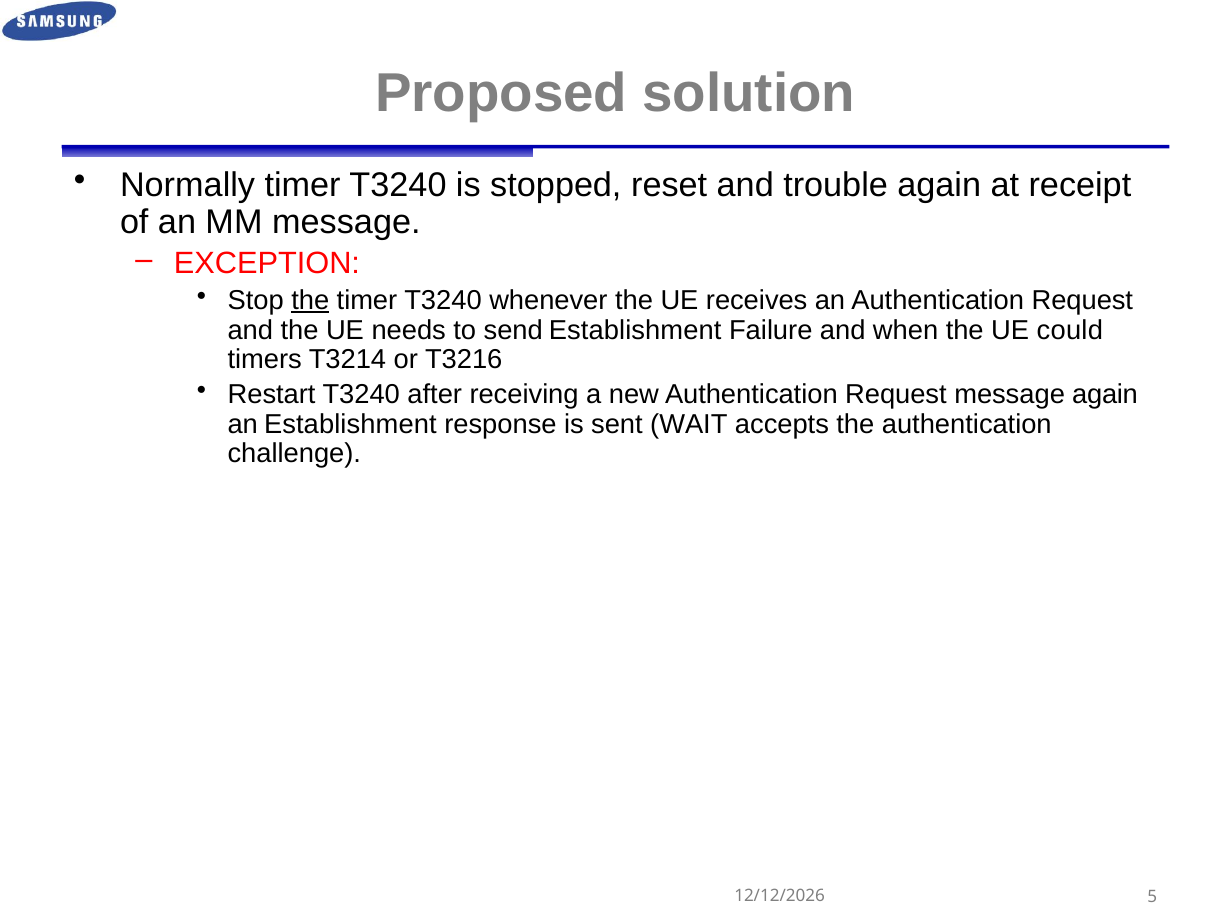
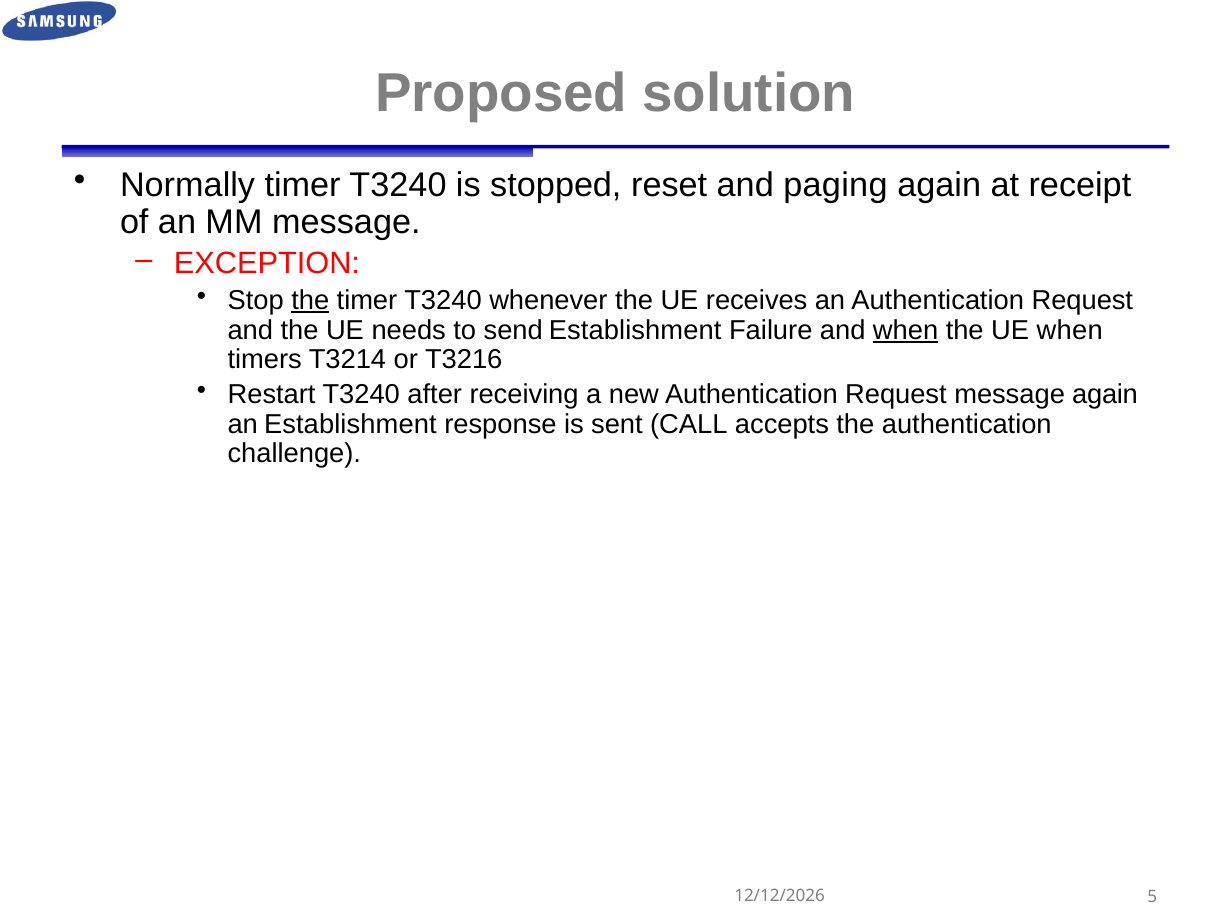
trouble: trouble -> paging (835, 186)
when underline: none -> present (906, 330)
UE could: could -> when (1070, 330)
WAIT: WAIT -> CALL (689, 424)
